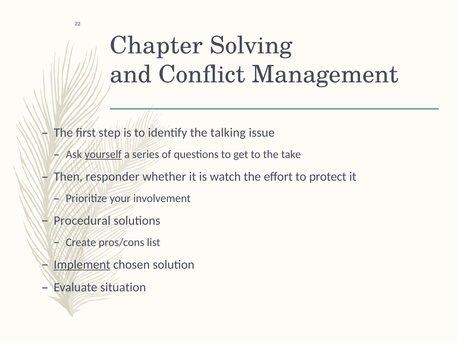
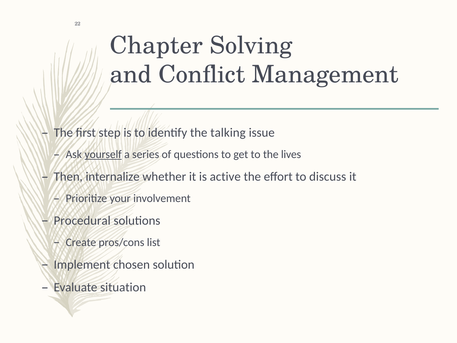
take: take -> lives (291, 154)
responder: responder -> internalize (113, 177)
watch: watch -> active (225, 177)
protect: protect -> discuss (328, 177)
Implement underline: present -> none (82, 264)
